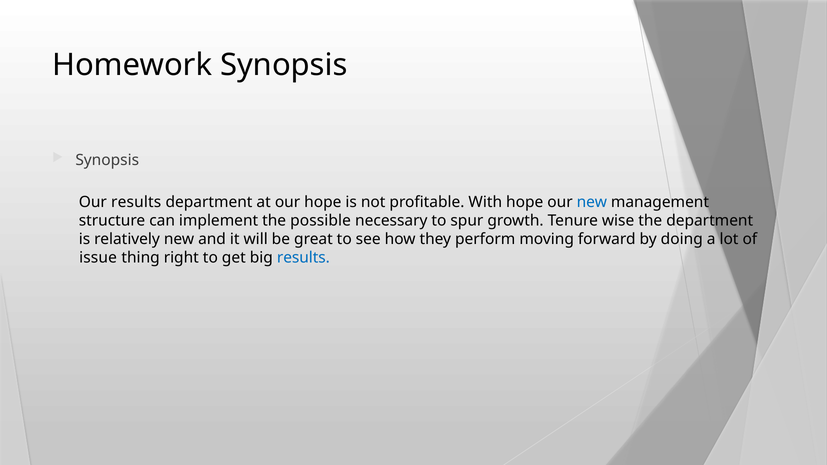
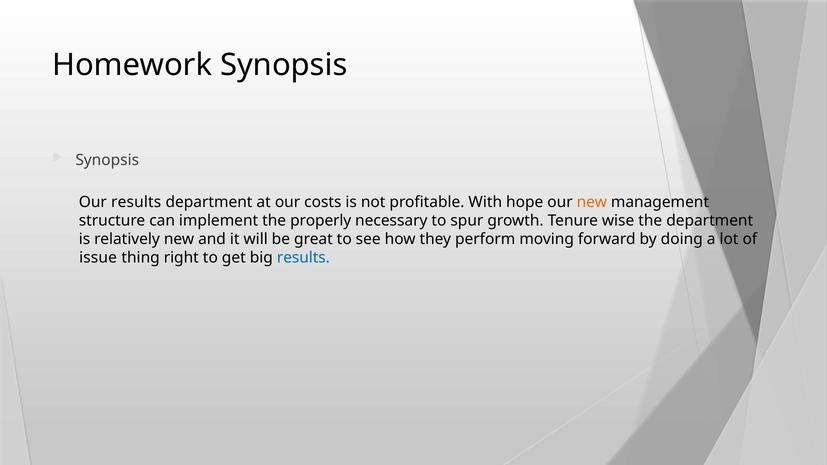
our hope: hope -> costs (323, 202)
new colour: blue -> orange (592, 202)
possible: possible -> properly (321, 221)
